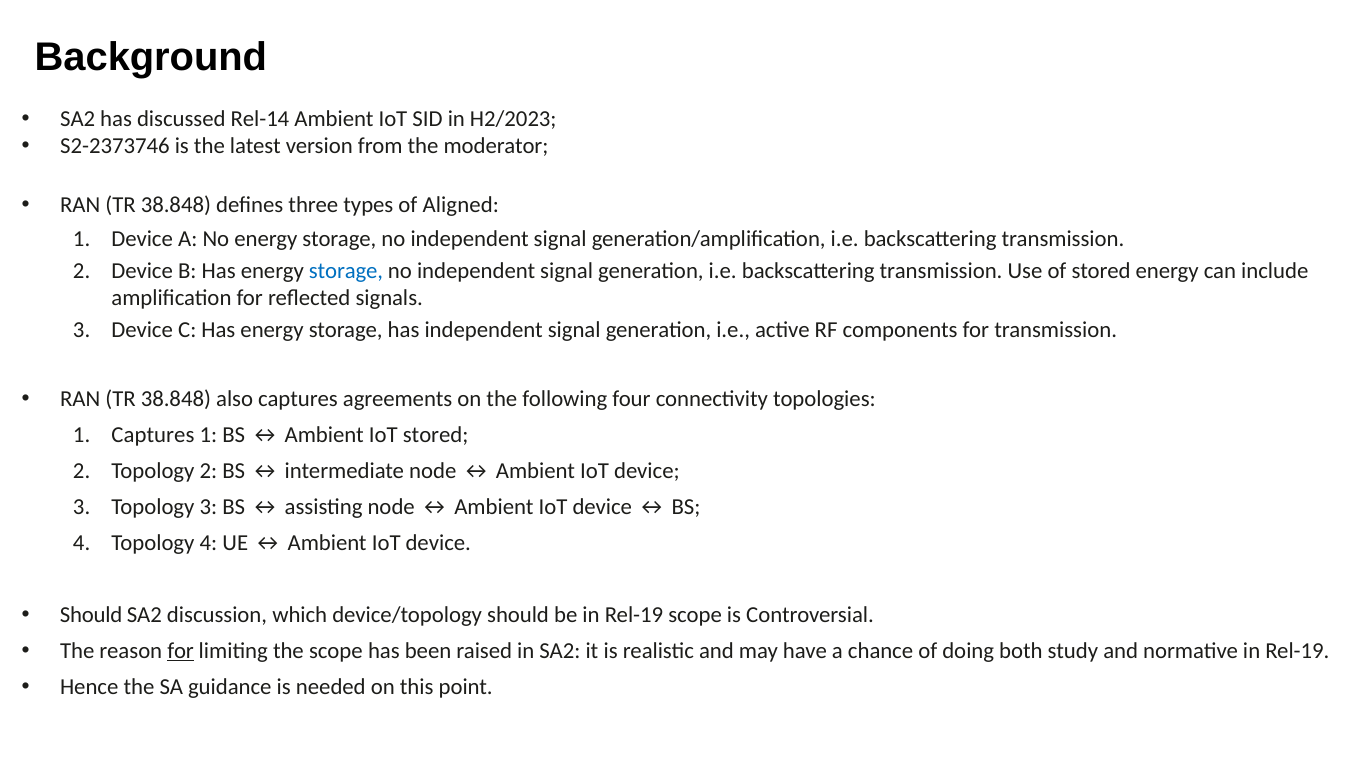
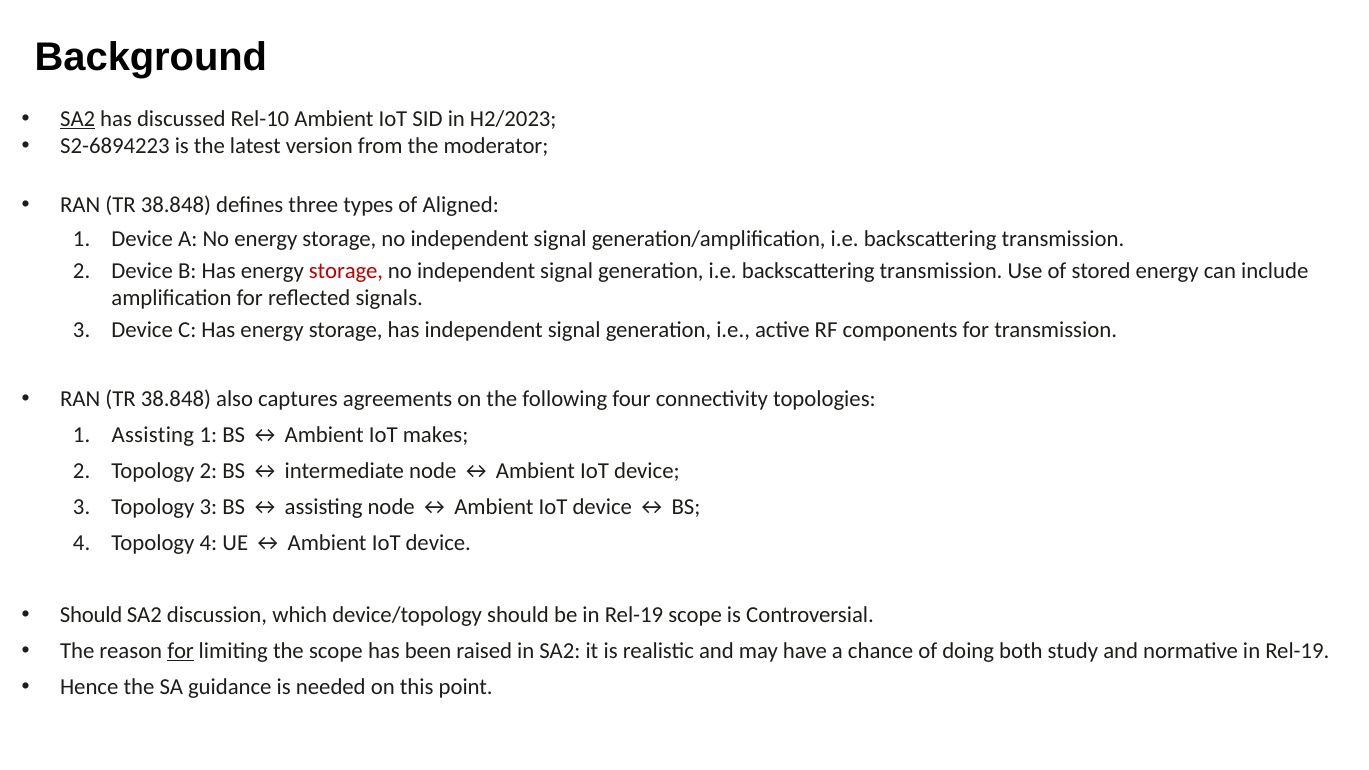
SA2 underline: none -> present (78, 119)
Rel-14: Rel-14 -> Rel-10 (260, 119)
S2-2373746: S2-2373746 -> S2-6894223 (115, 146)
storage colour: blue -> red (346, 271)
1 Captures: Captures -> Assisting (153, 435)
IoT stored: stored -> makes (436, 435)
